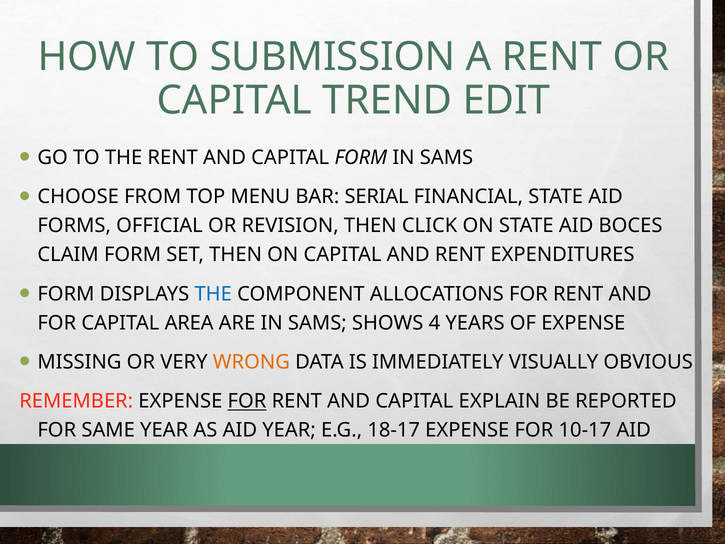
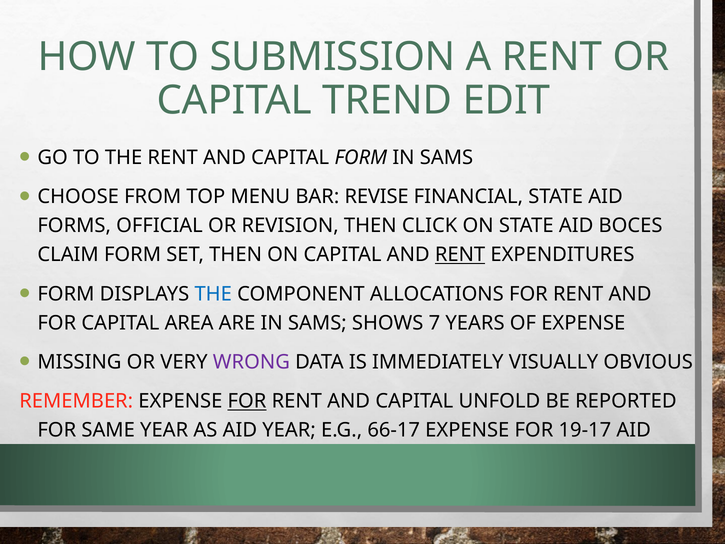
SERIAL: SERIAL -> REVISE (377, 197)
RENT underline: none -> present (460, 255)
4: 4 -> 7 (434, 323)
WRONG colour: orange -> purple (251, 362)
EXPLAIN: EXPLAIN -> UNFOLD (499, 401)
18-17: 18-17 -> 66-17 (394, 430)
10-17: 10-17 -> 19-17 (585, 430)
